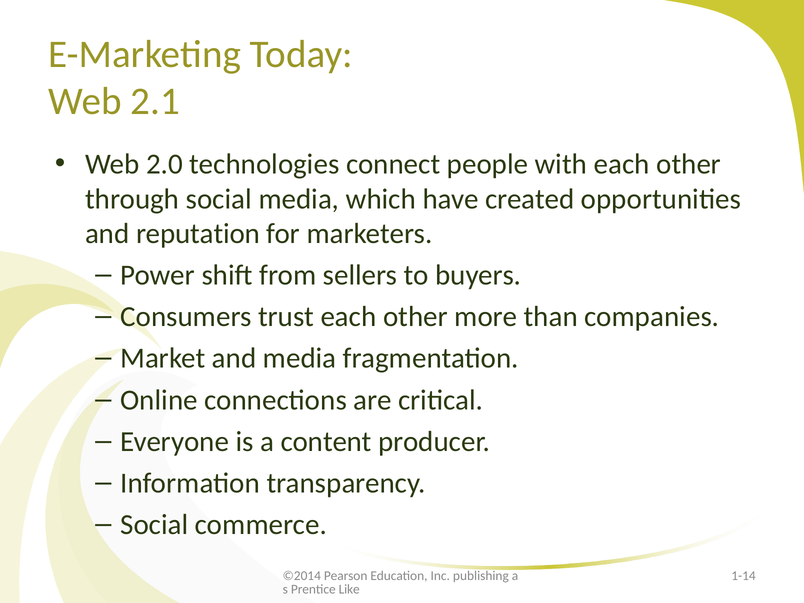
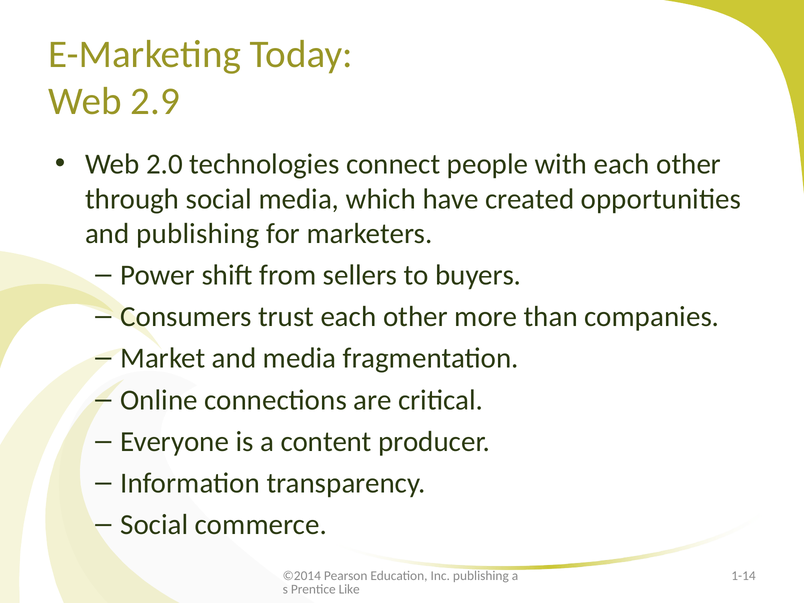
2.1: 2.1 -> 2.9 (155, 101)
and reputation: reputation -> publishing (198, 234)
